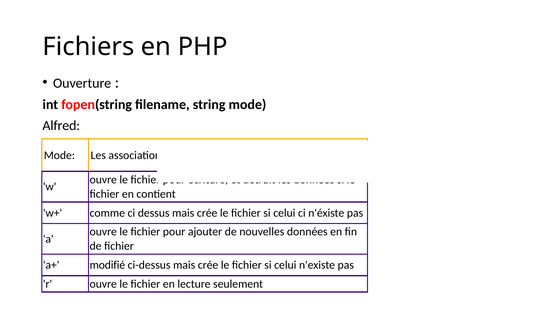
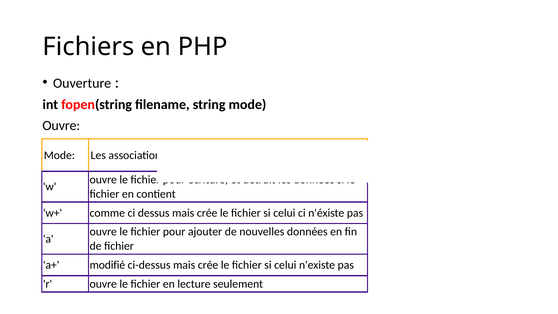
Alfred: Alfred -> Ouvre (61, 126)
